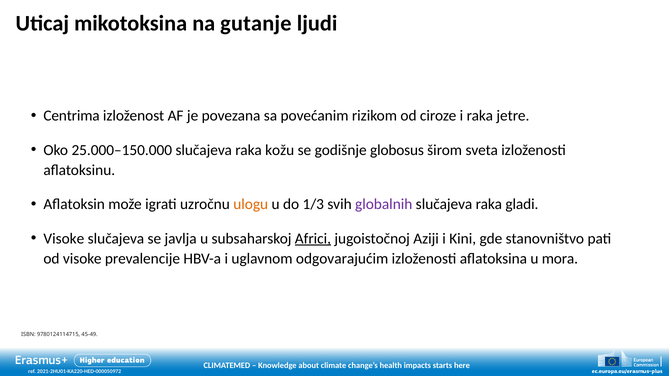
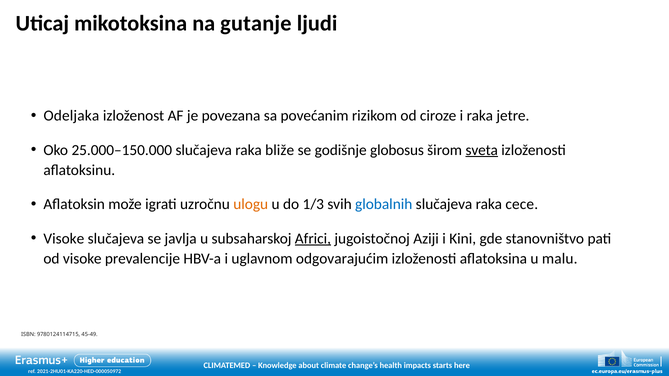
Centrima: Centrima -> Odeljaka (71, 116)
kožu: kožu -> bliže (280, 150)
sveta underline: none -> present (482, 150)
globalnih colour: purple -> blue (384, 205)
gladi: gladi -> cece (522, 205)
mora: mora -> malu (560, 259)
